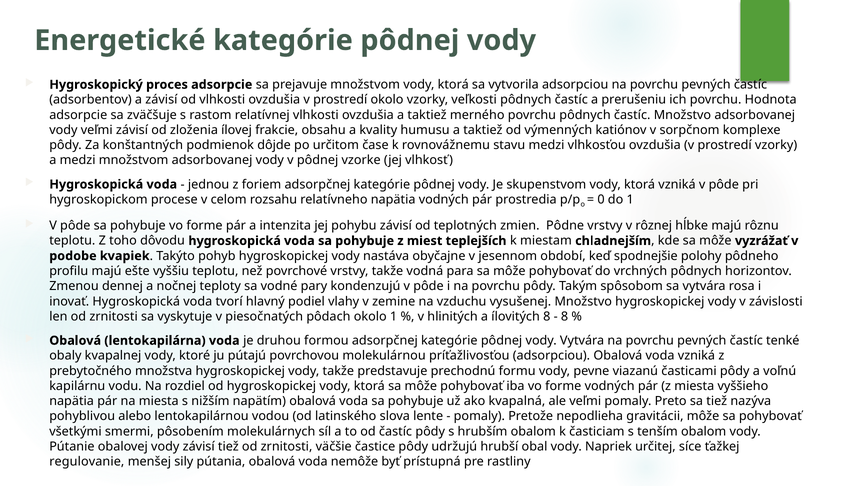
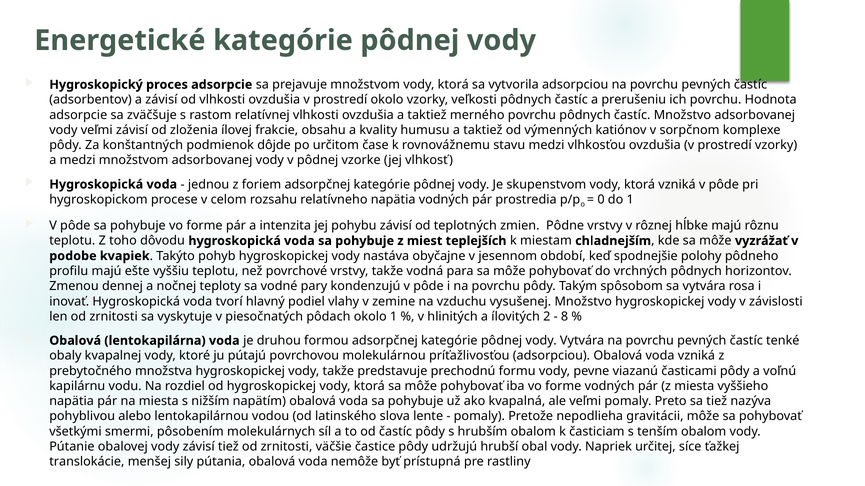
ílovitých 8: 8 -> 2 (547, 317)
regulovanie: regulovanie -> translokácie (87, 462)
